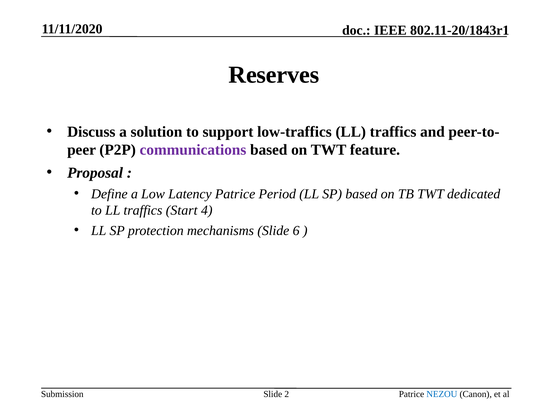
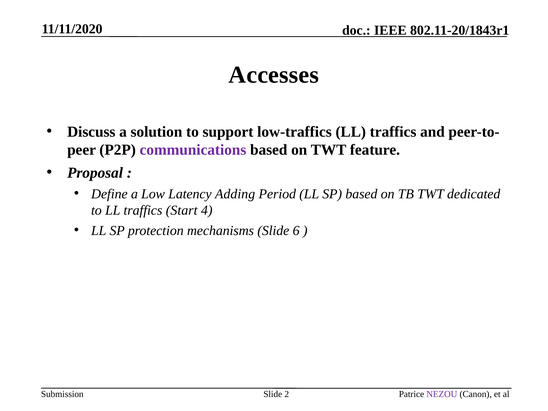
Reserves: Reserves -> Accesses (274, 75)
Latency Patrice: Patrice -> Adding (235, 194)
NEZOU colour: blue -> purple (442, 394)
